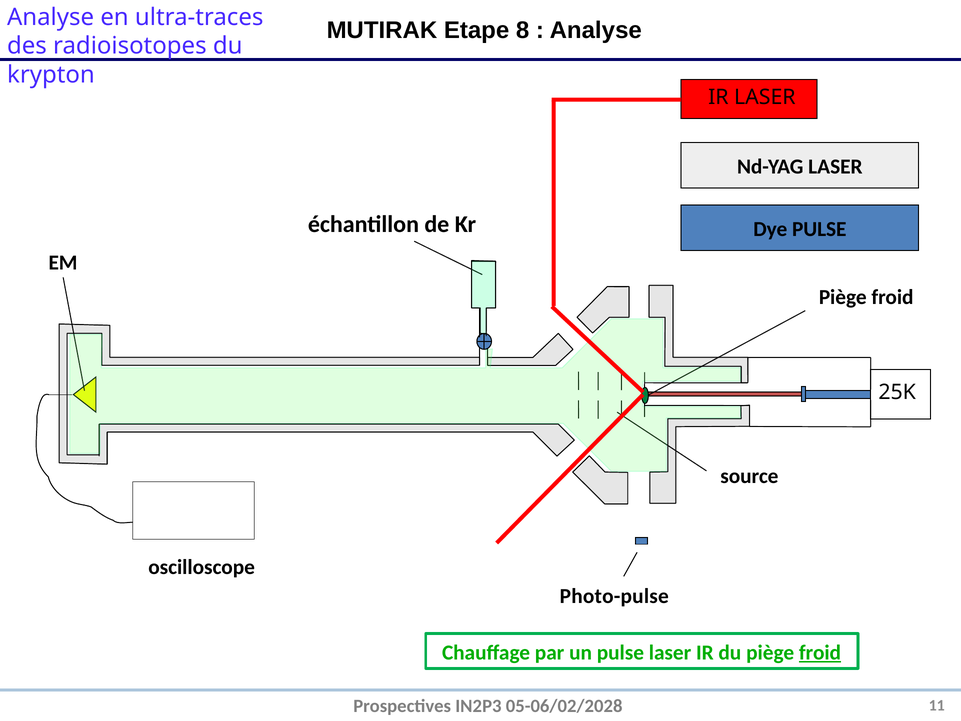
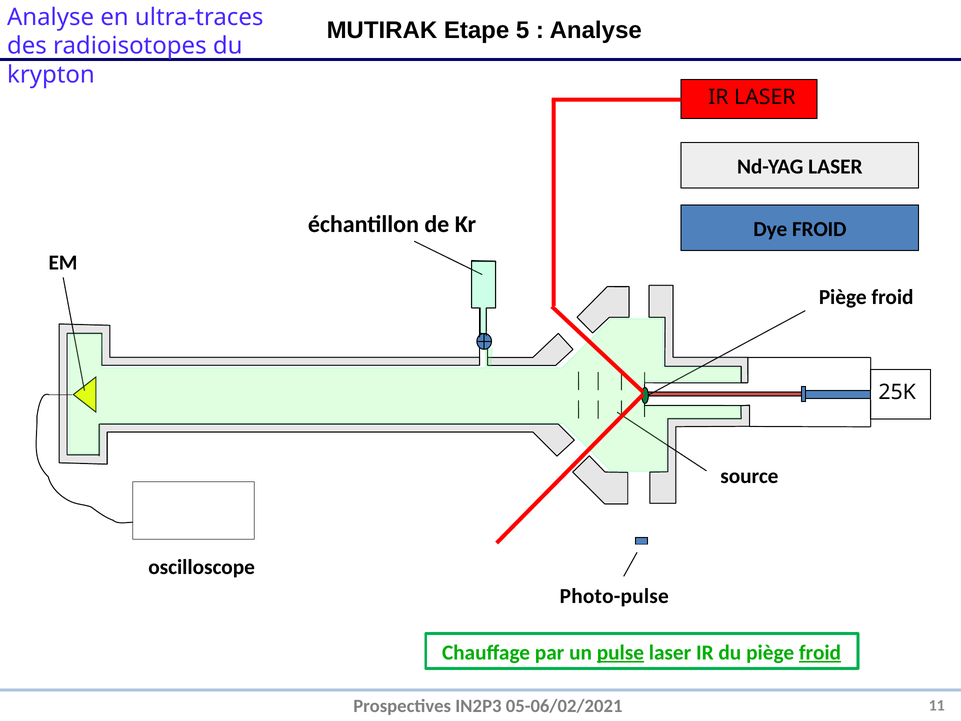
8: 8 -> 5 (523, 30)
Dye PULSE: PULSE -> FROID (819, 229)
pulse underline: none -> present (620, 652)
05-06/02/2028: 05-06/02/2028 -> 05-06/02/2021 (564, 706)
